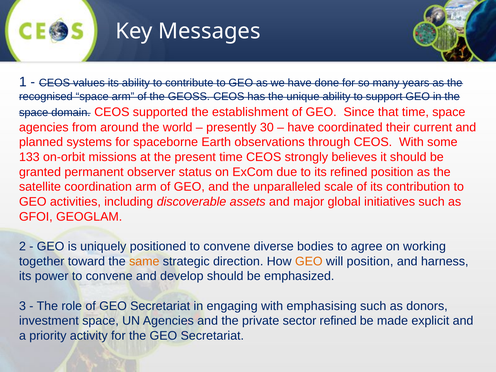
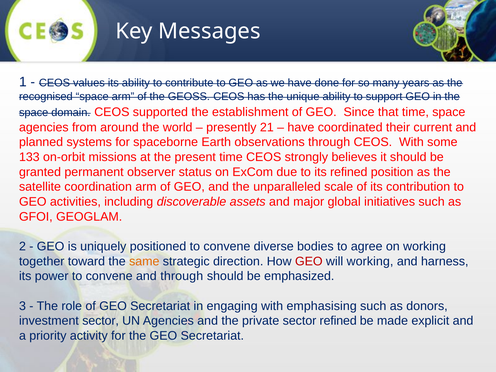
30: 30 -> 21 (267, 127)
GEO colour: orange -> red (309, 261)
will position: position -> working (370, 261)
and develop: develop -> through (182, 276)
investment space: space -> sector (101, 321)
